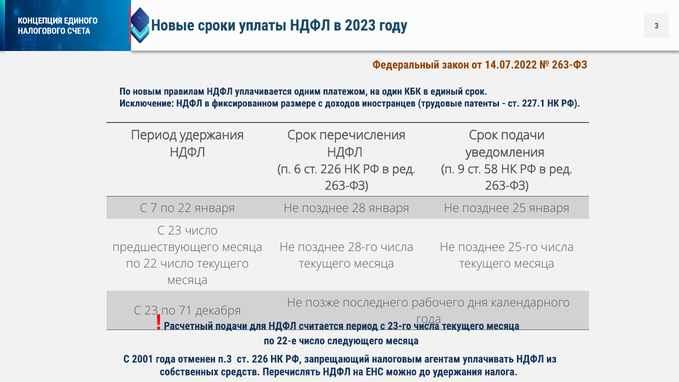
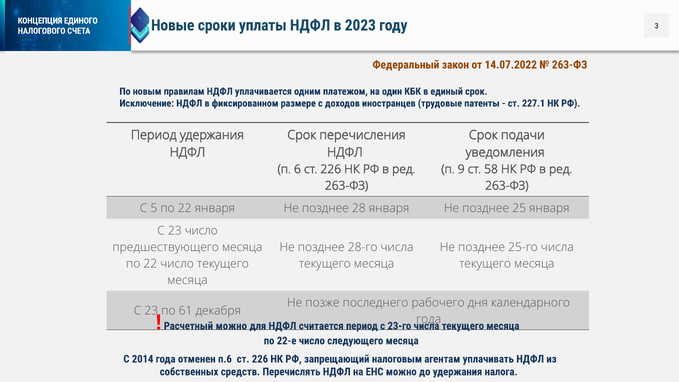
7: 7 -> 5 (154, 208)
71: 71 -> 61 (186, 311)
Расчетный подачи: подачи -> можно (231, 326)
2001: 2001 -> 2014 (143, 359)
п.3: п.3 -> п.6 (225, 359)
